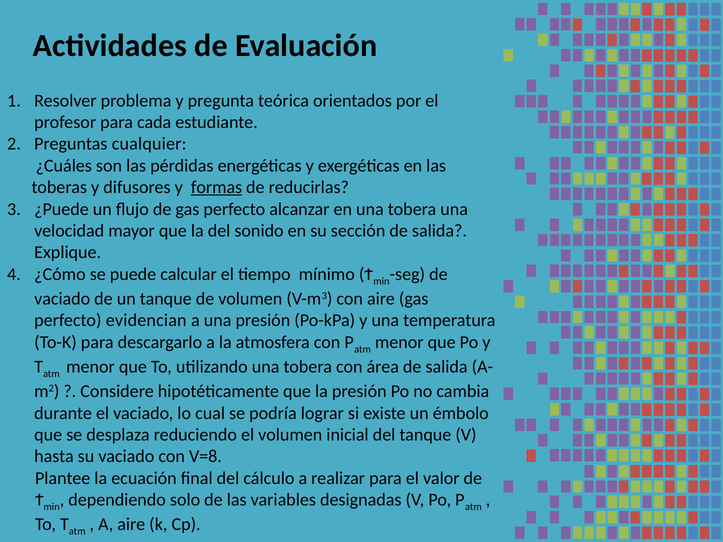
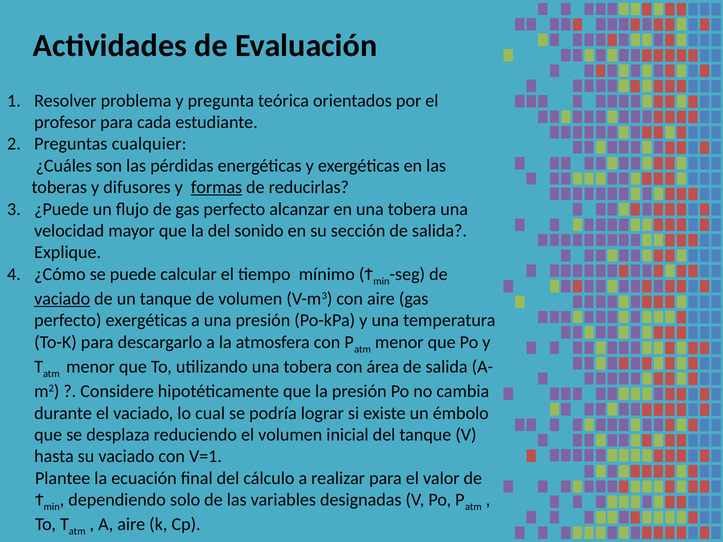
vaciado underline: none -> present (62, 299)
perfecto evidencian: evidencian -> exergéticas (146, 321)
V=8: V=8 -> V=1 (205, 457)
